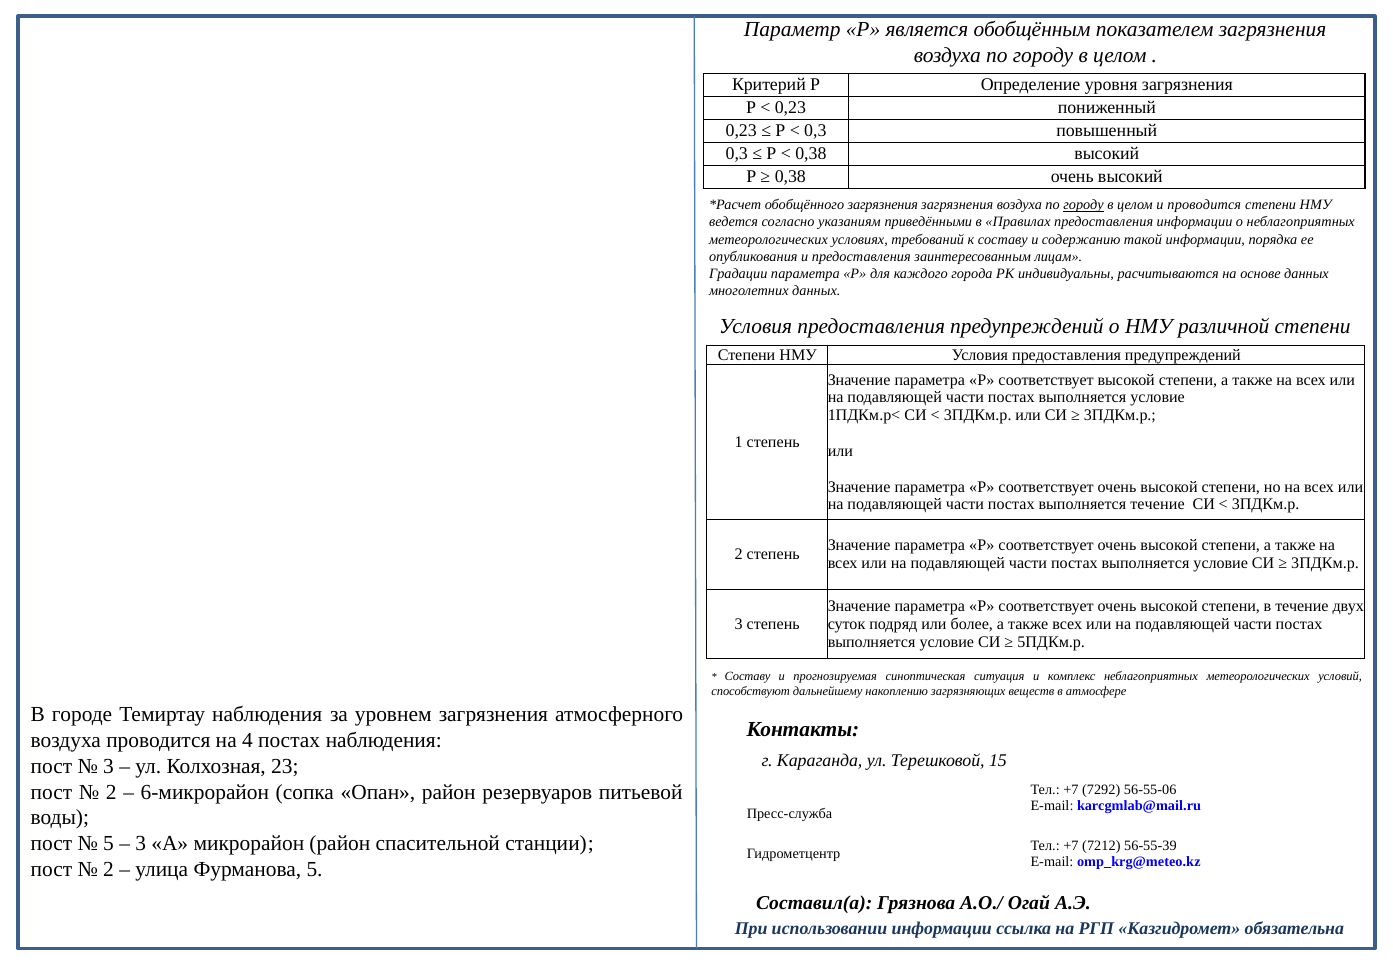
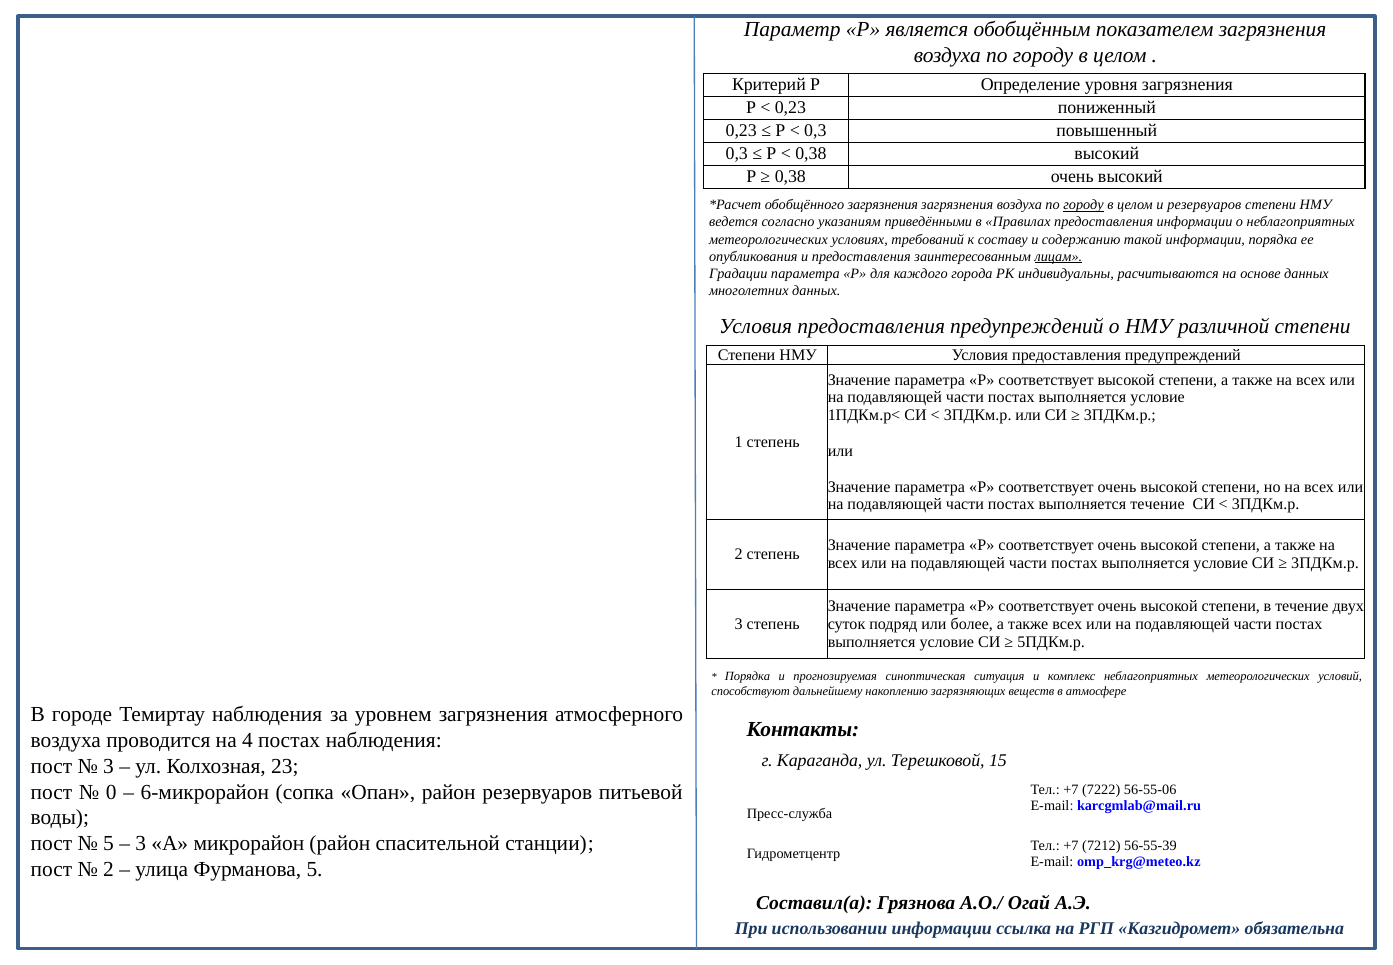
и проводится: проводится -> резервуаров (1204, 205)
лицам underline: none -> present (1058, 256)
Составу: Составу -> Порядка (748, 675)
2: 2 -> 0 (111, 792)
7292: 7292 -> 7222 (1101, 789)
